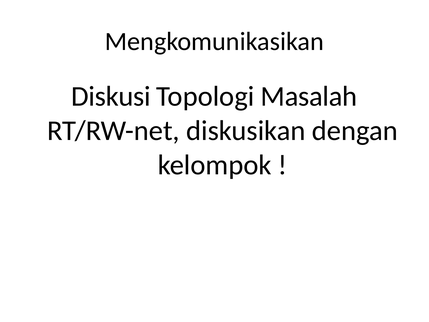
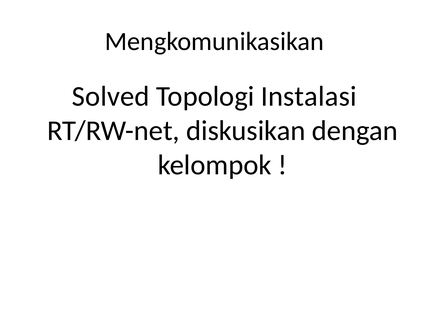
Diskusi: Diskusi -> Solved (111, 96)
Masalah: Masalah -> Instalasi (309, 96)
